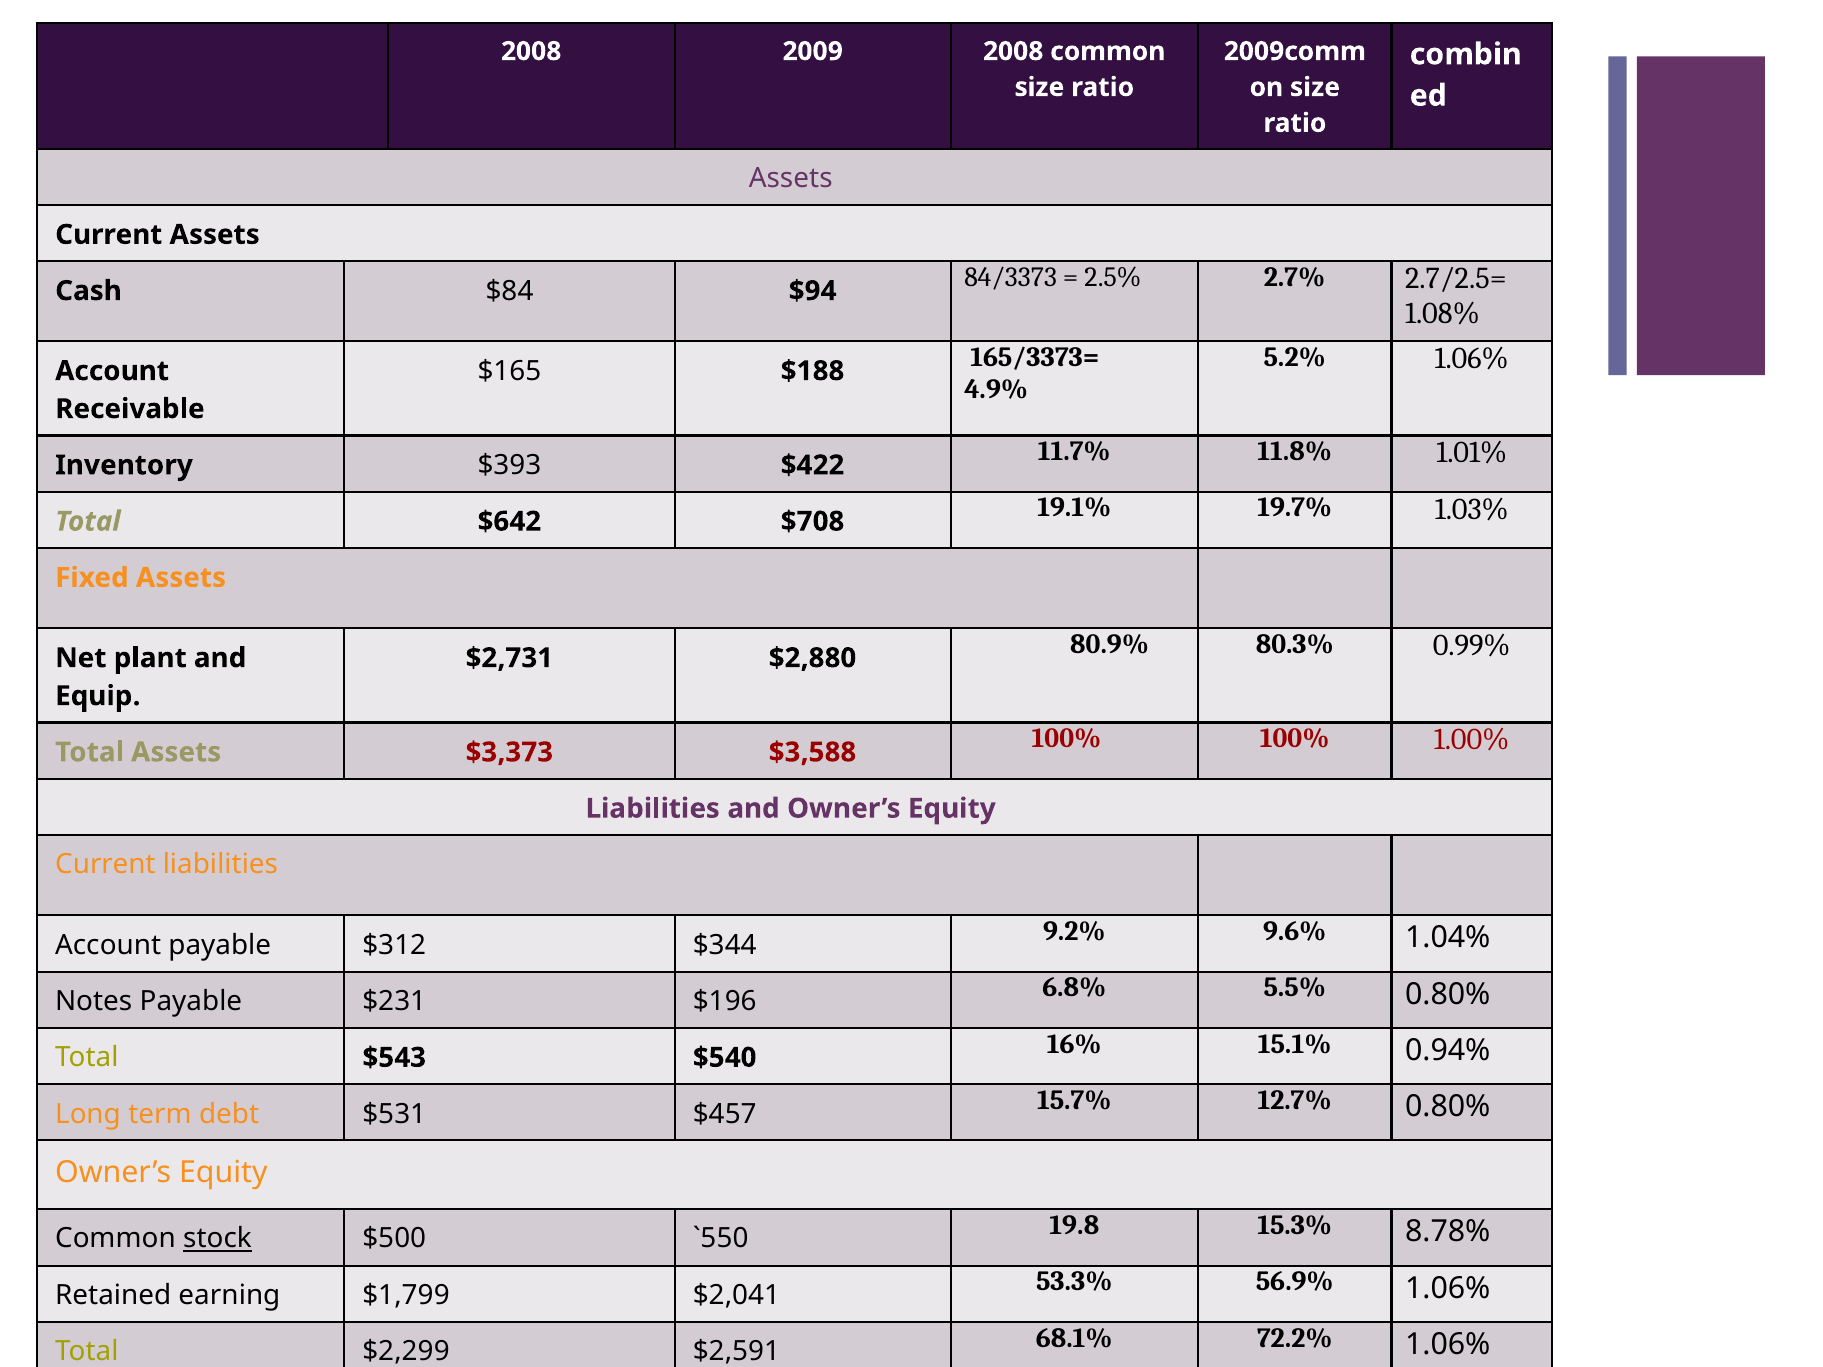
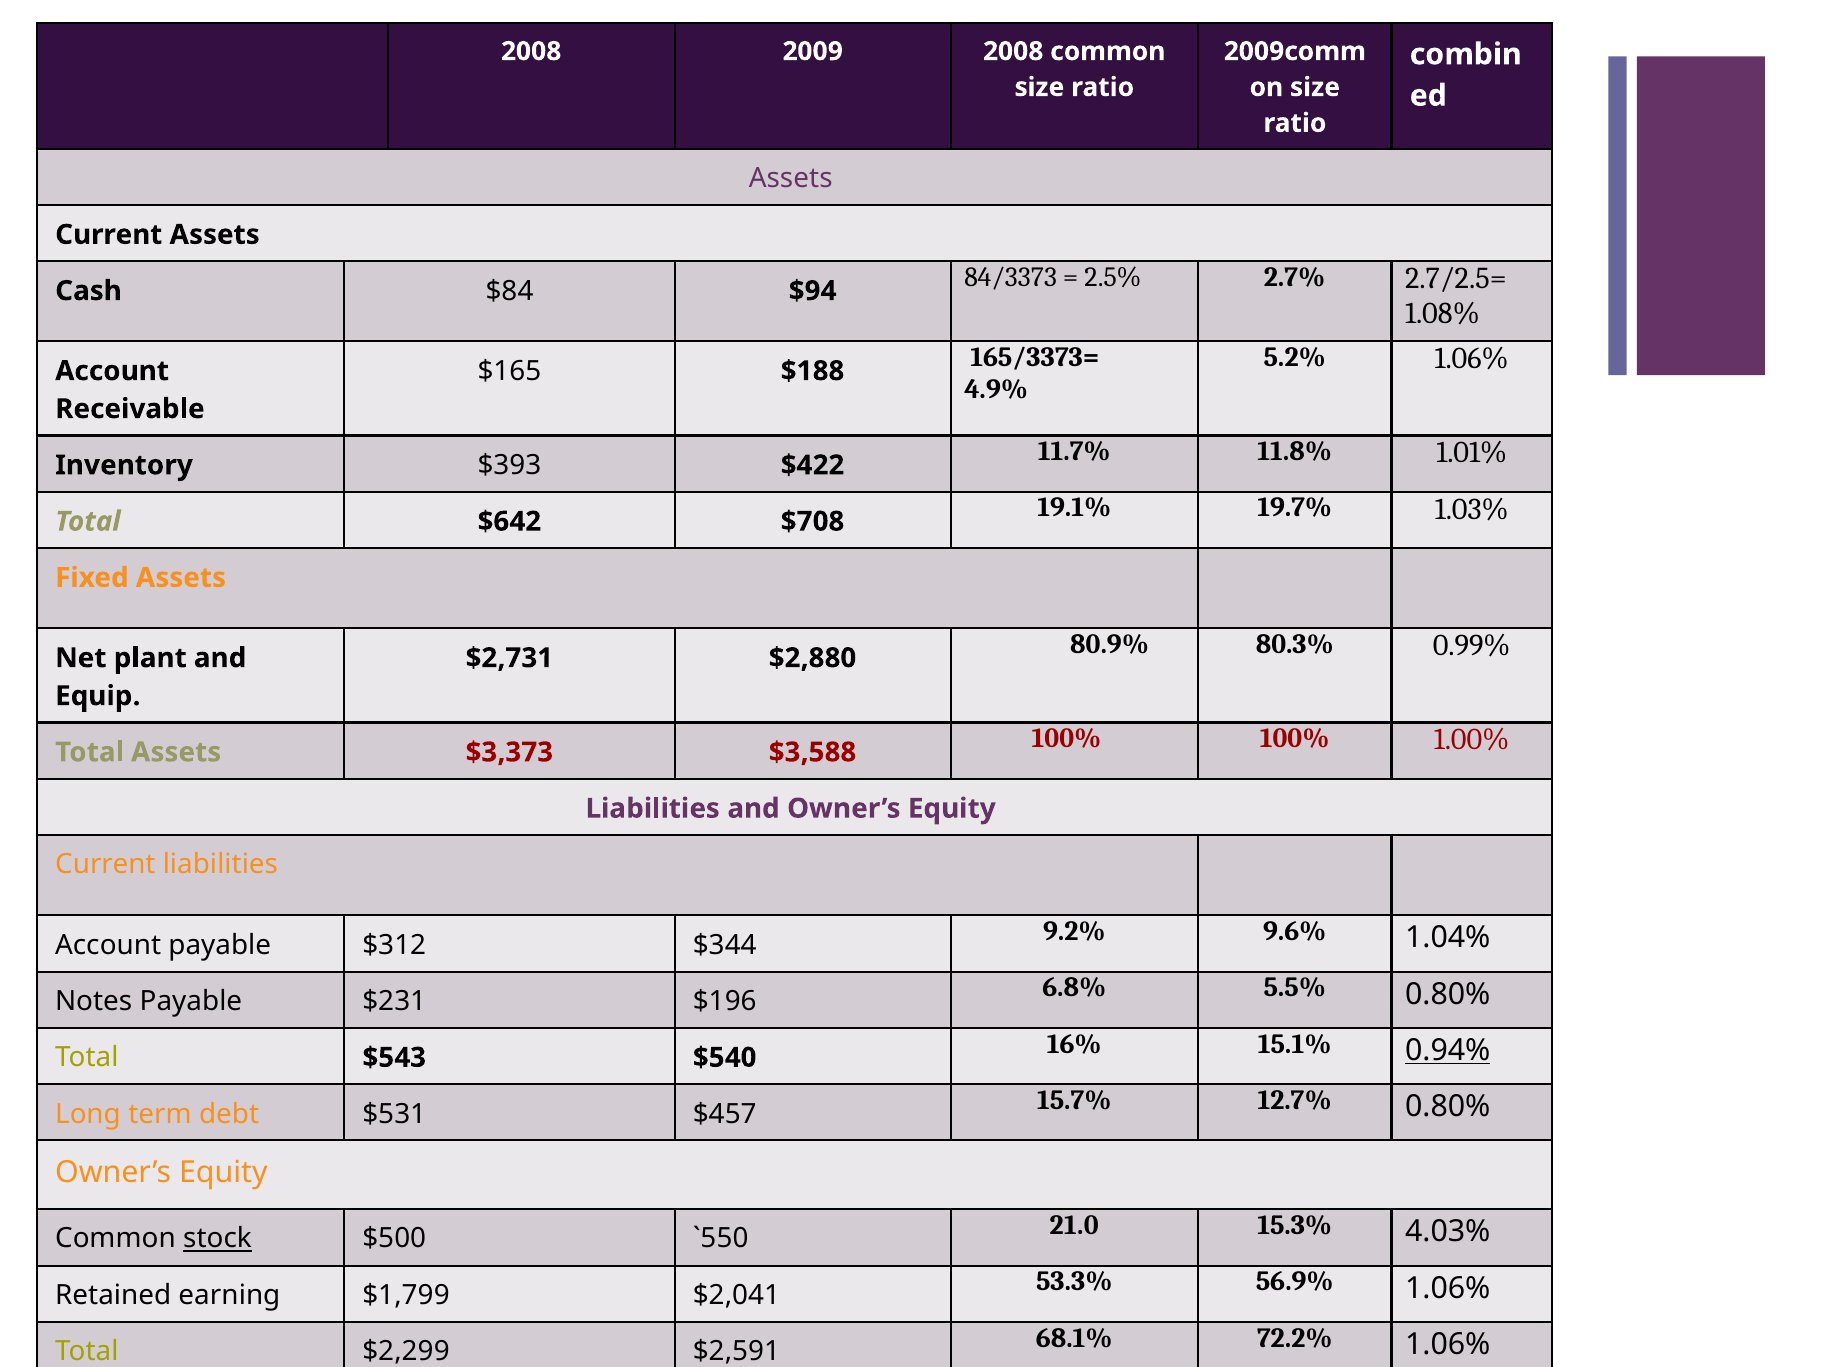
0.94% underline: none -> present (1448, 1051)
19.8: 19.8 -> 21.0 (1074, 1225)
8.78%: 8.78% -> 4.03% (1448, 1232)
